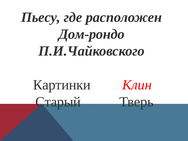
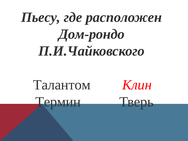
Картинки: Картинки -> Талантом (62, 85)
Старый: Старый -> Термин (58, 102)
